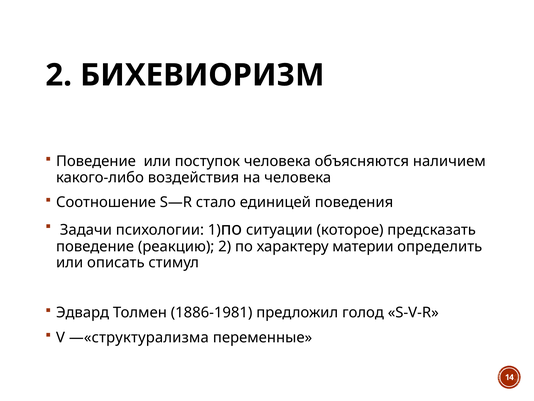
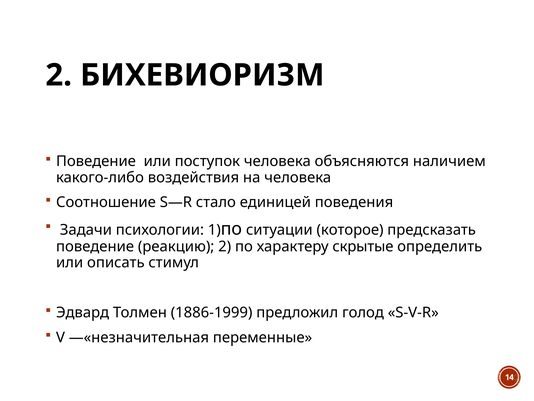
материи: материи -> скрытые (363, 246)
1886-1981: 1886-1981 -> 1886-1999 (212, 312)
—«структурализма: —«структурализма -> —«незначительная (139, 337)
